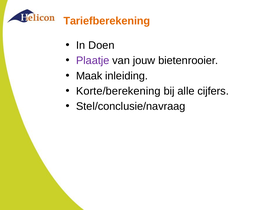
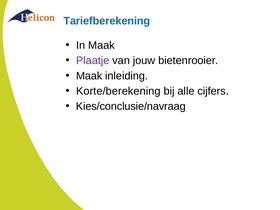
Tariefberekening colour: orange -> blue (107, 21)
In Doen: Doen -> Maak (101, 45)
Stel/conclusie/navraag: Stel/conclusie/navraag -> Kies/conclusie/navraag (131, 106)
